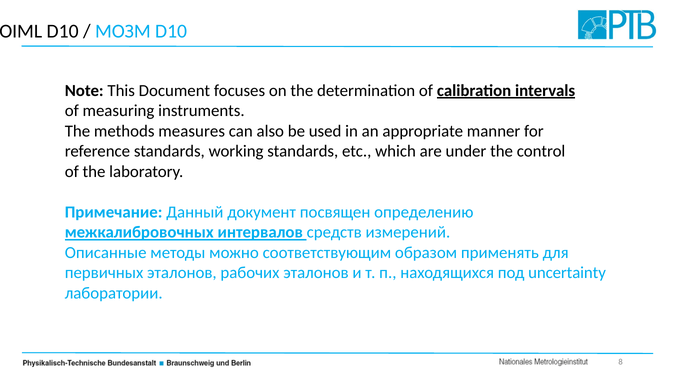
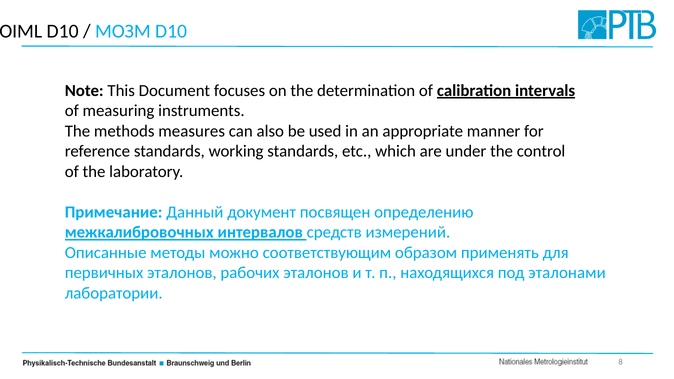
uncertainty: uncertainty -> эталонами (567, 273)
